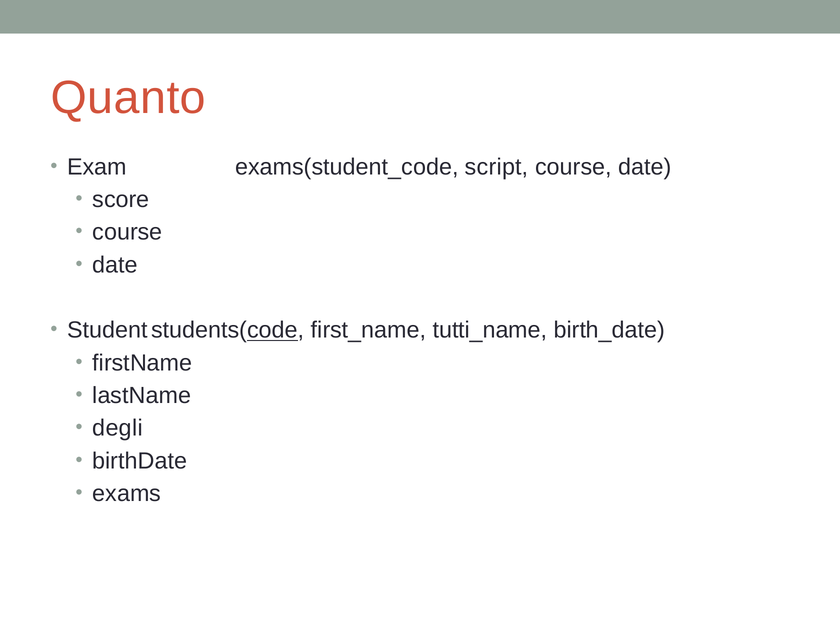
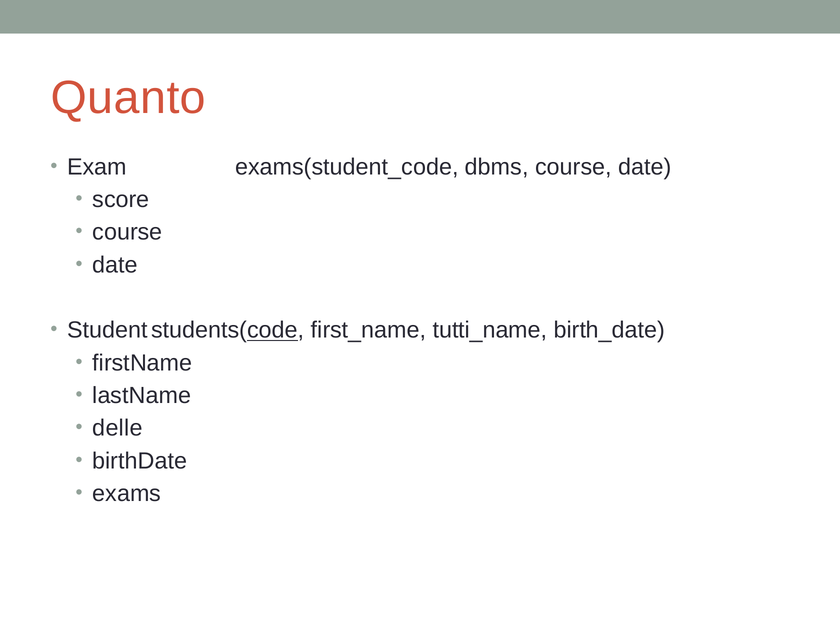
script: script -> dbms (497, 167)
degli: degli -> delle (118, 428)
